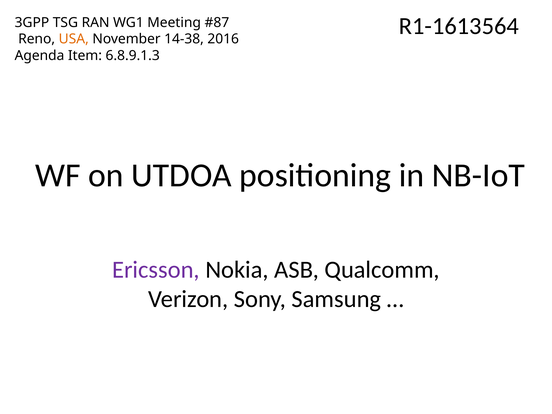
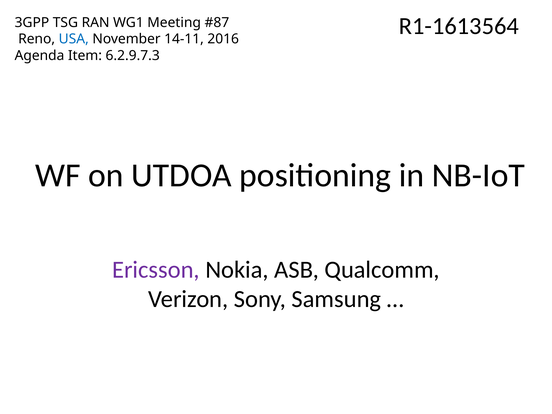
USA colour: orange -> blue (74, 39)
14-38: 14-38 -> 14-11 (184, 39)
6.8.9.1.3: 6.8.9.1.3 -> 6.2.9.7.3 (133, 56)
